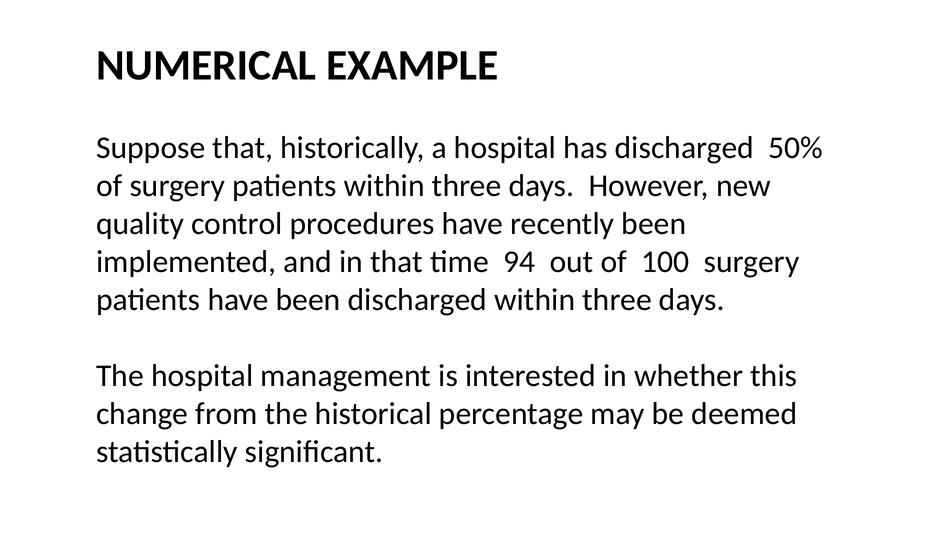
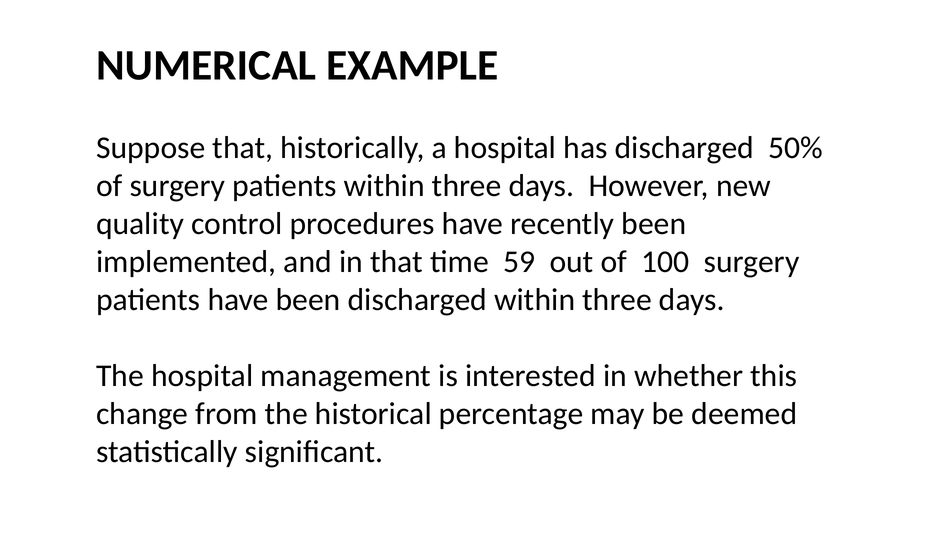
94: 94 -> 59 (519, 262)
